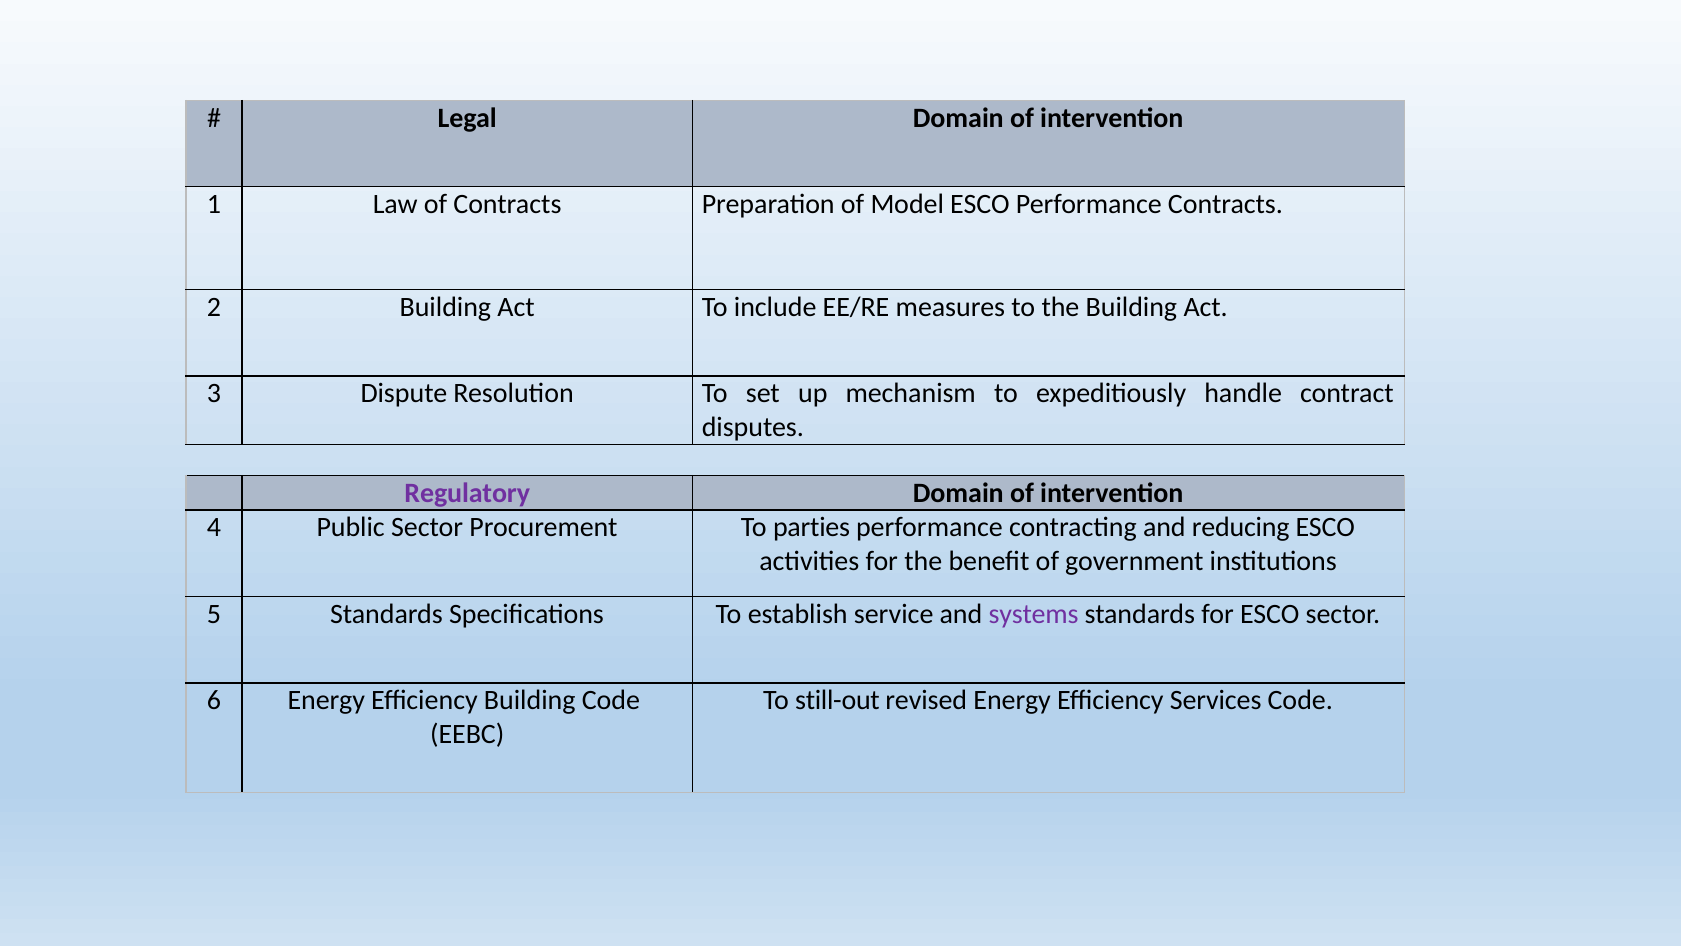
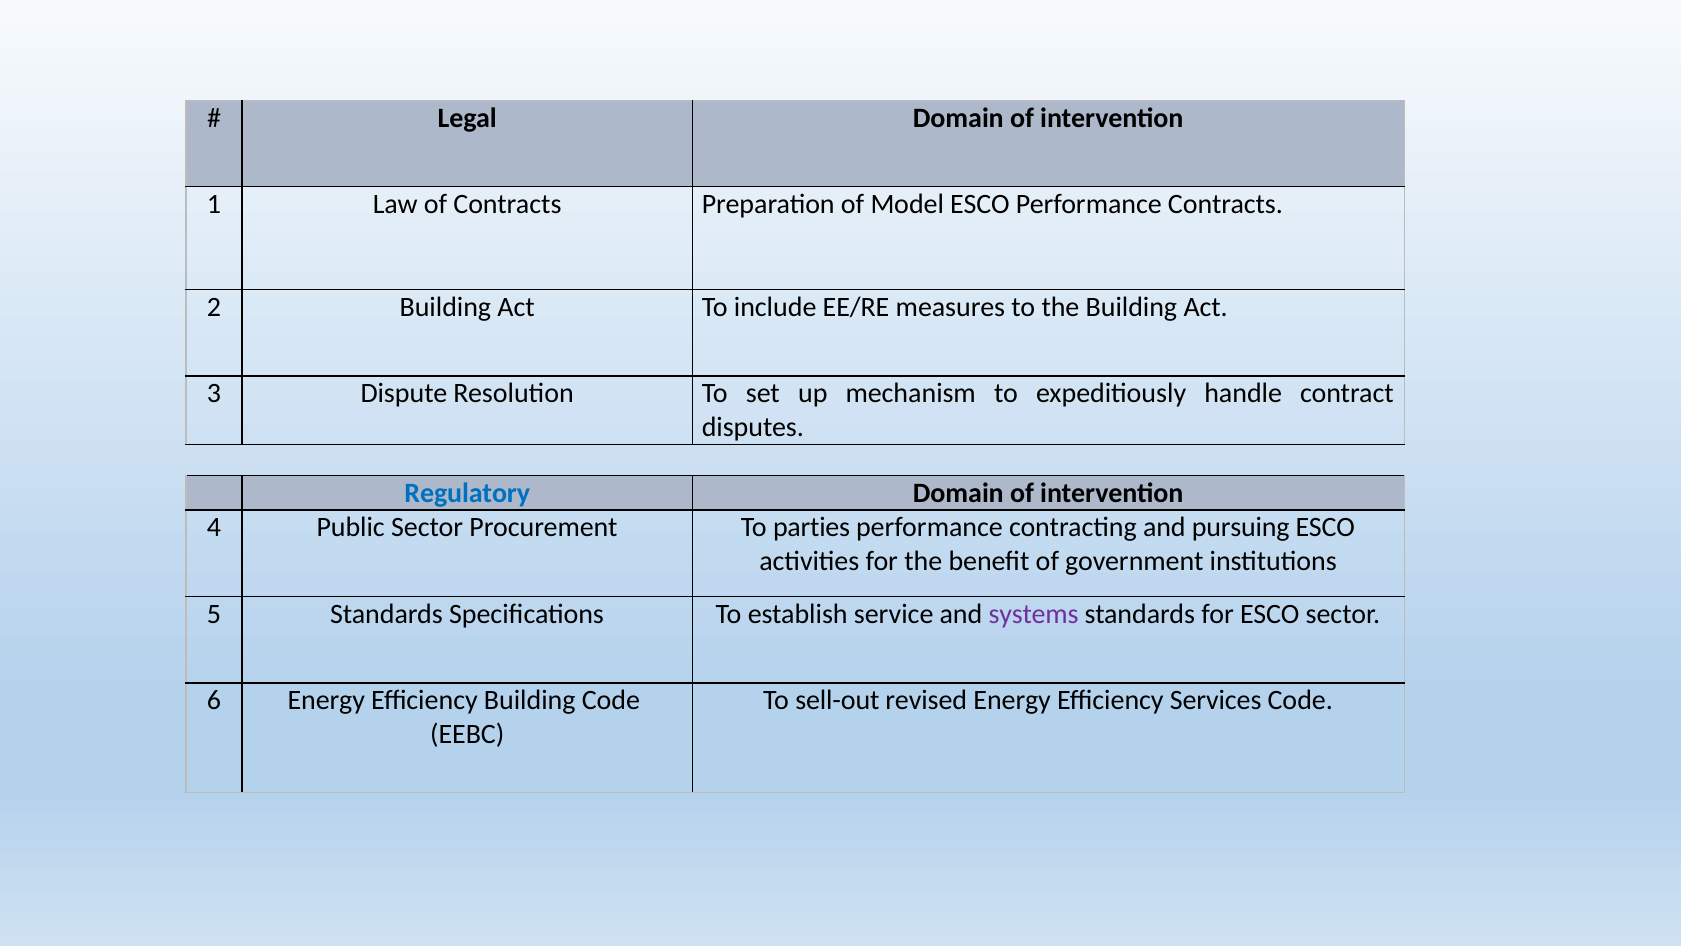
Regulatory colour: purple -> blue (467, 493)
reducing: reducing -> pursuing (1241, 527)
still-out: still-out -> sell-out (837, 700)
